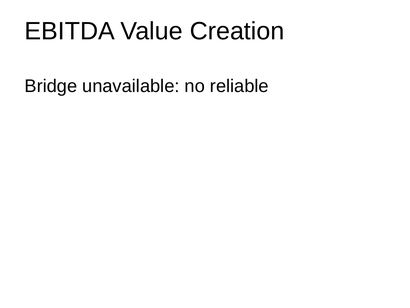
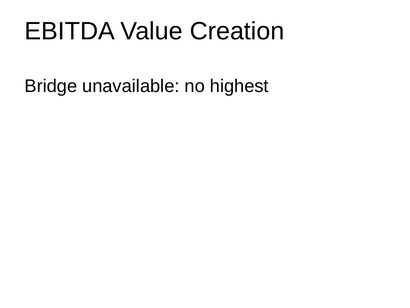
reliable: reliable -> highest (239, 86)
